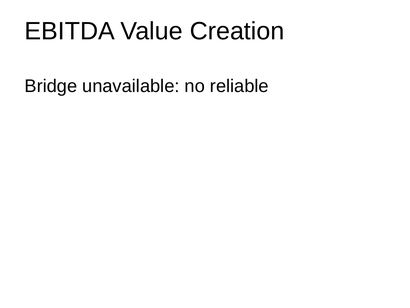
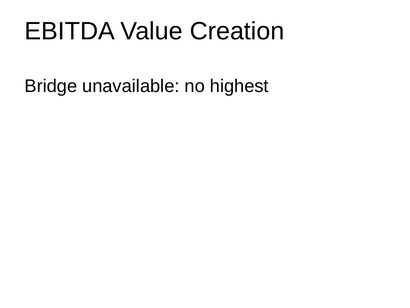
reliable: reliable -> highest (239, 86)
